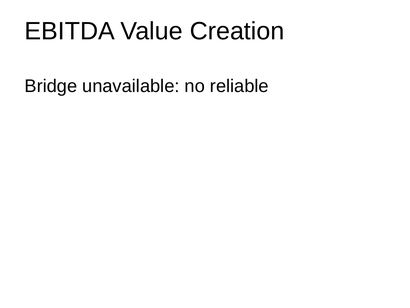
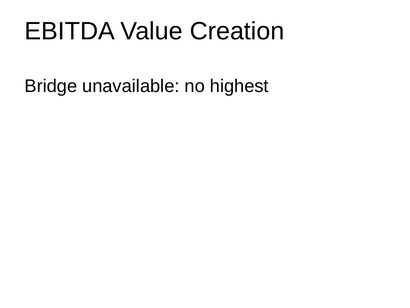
reliable: reliable -> highest (239, 86)
